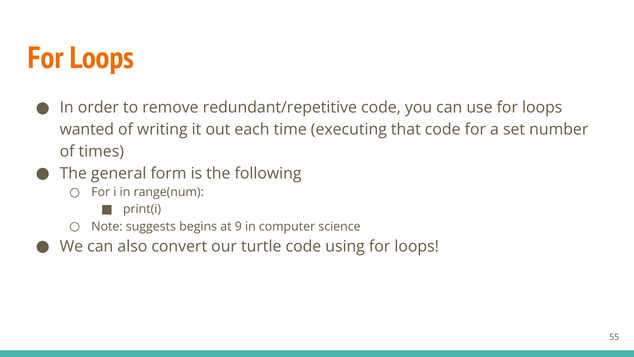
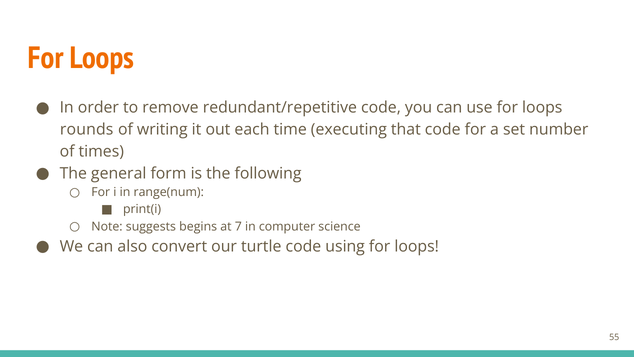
wanted: wanted -> rounds (87, 129)
9: 9 -> 7 (238, 226)
